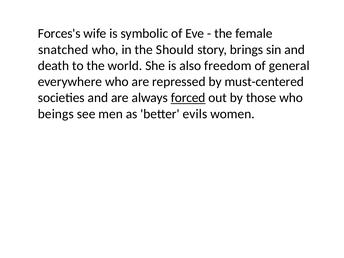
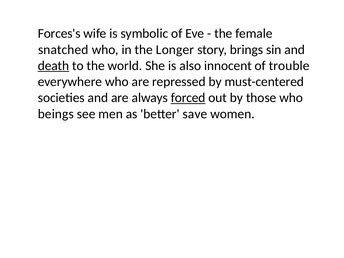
Should: Should -> Longer (175, 50)
death underline: none -> present (53, 66)
freedom: freedom -> innocent (228, 66)
general: general -> trouble (289, 66)
evils: evils -> save (195, 114)
